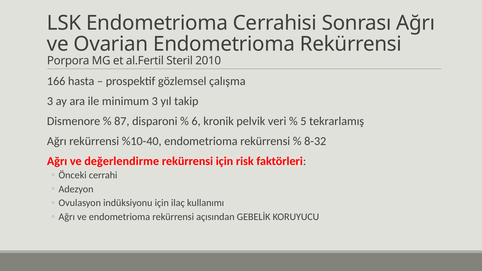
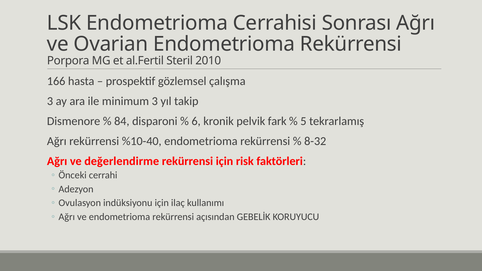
87: 87 -> 84 (122, 121)
veri: veri -> fark (277, 121)
